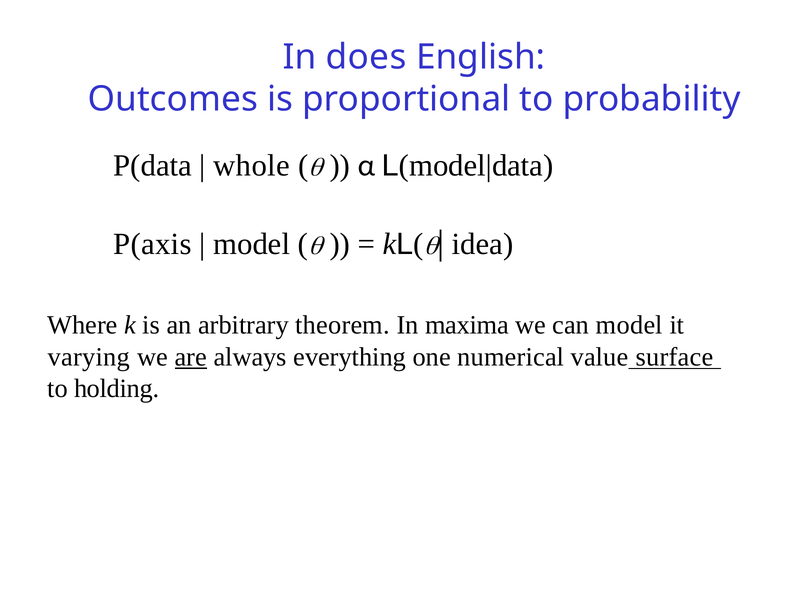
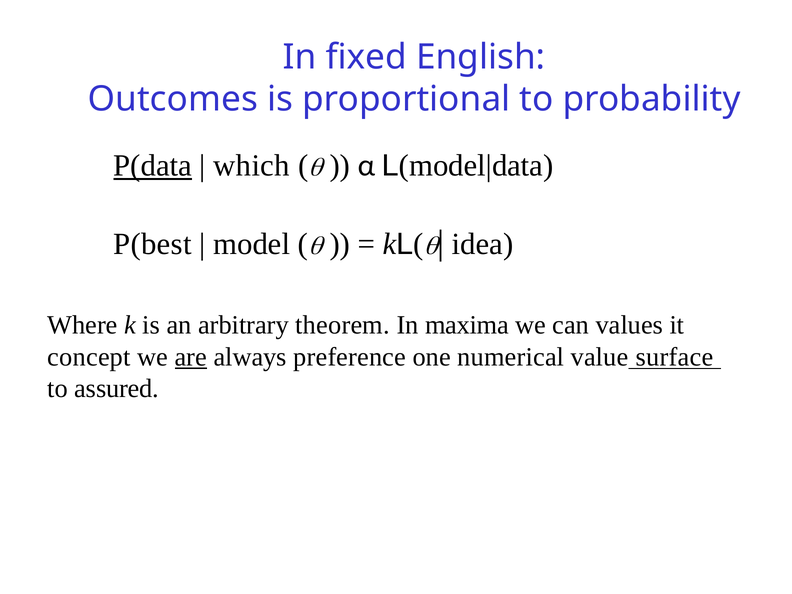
does: does -> fixed (366, 57)
P(data underline: none -> present (153, 166)
whole: whole -> which (252, 166)
P(axis: P(axis -> P(best (152, 244)
can model: model -> values (629, 325)
varying: varying -> concept (89, 357)
everything: everything -> preference (350, 357)
holding: holding -> assured (117, 389)
